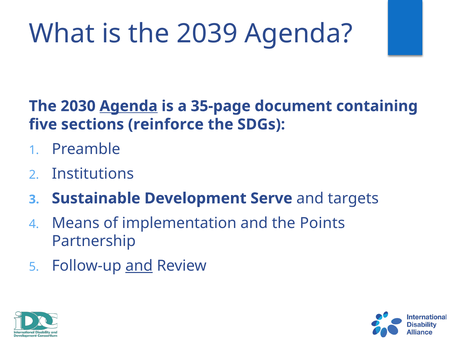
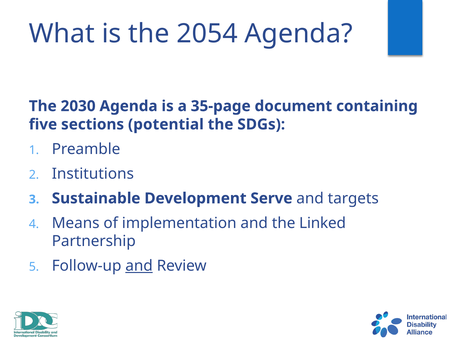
2039: 2039 -> 2054 (207, 34)
Agenda underline: present -> none (129, 106)
reinforce: reinforce -> potential (166, 125)
Points: Points -> Linked (323, 223)
